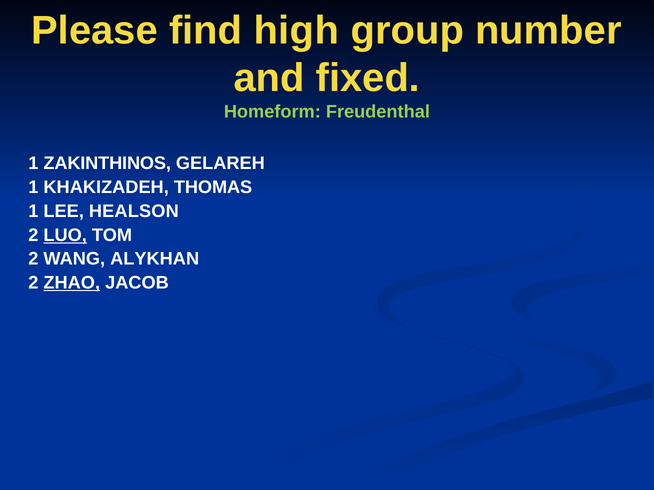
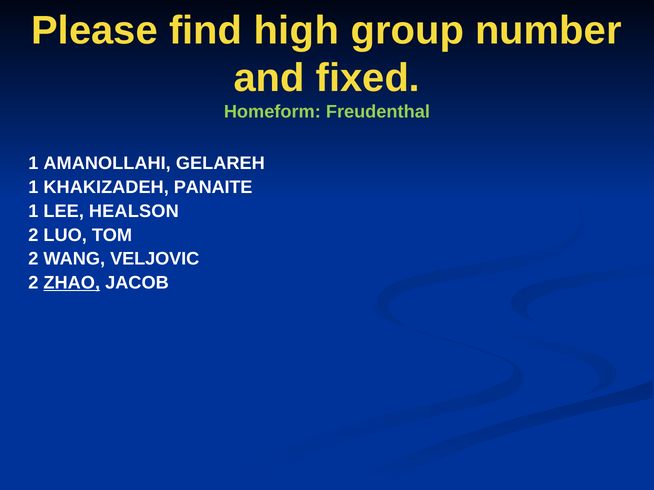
ZAKINTHINOS: ZAKINTHINOS -> AMANOLLAHI (107, 164)
THOMAS: THOMAS -> PANAITE (213, 187)
LUO underline: present -> none (65, 235)
ALYKHAN: ALYKHAN -> VELJOVIC (155, 259)
